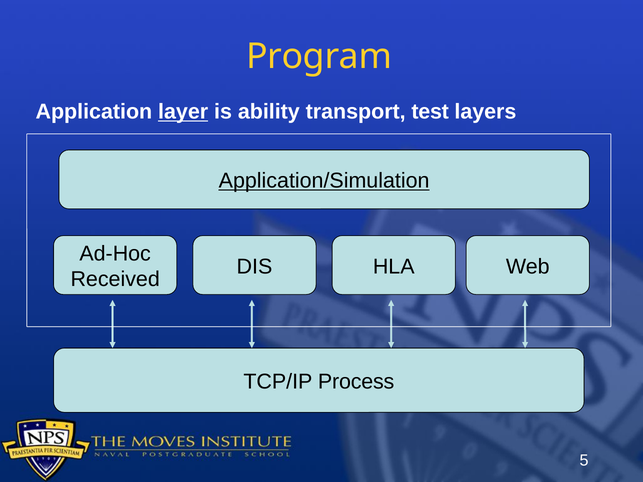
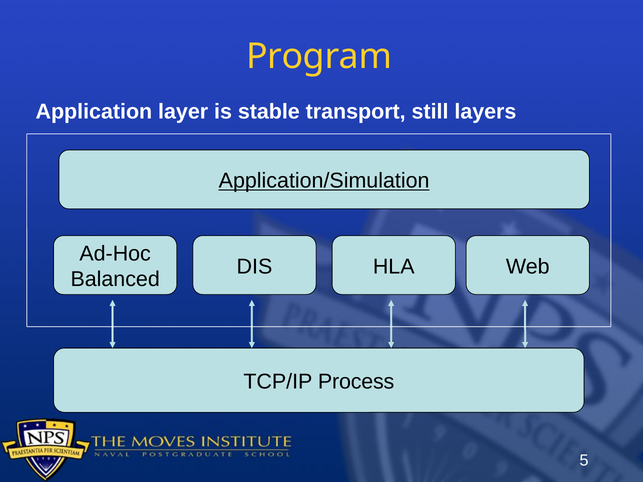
layer underline: present -> none (183, 112)
ability: ability -> stable (269, 112)
test: test -> still (430, 112)
Received: Received -> Balanced (115, 280)
